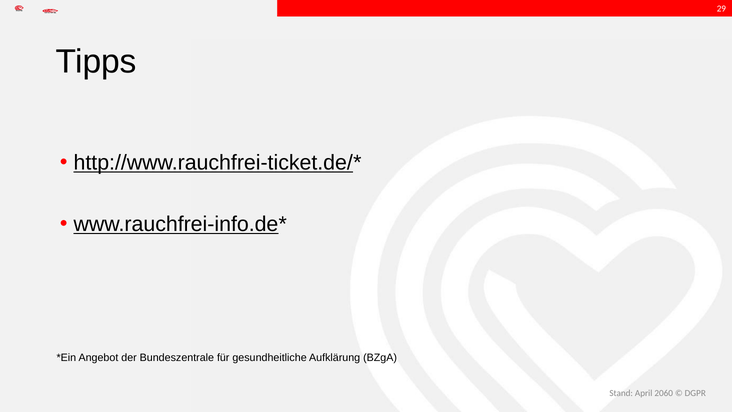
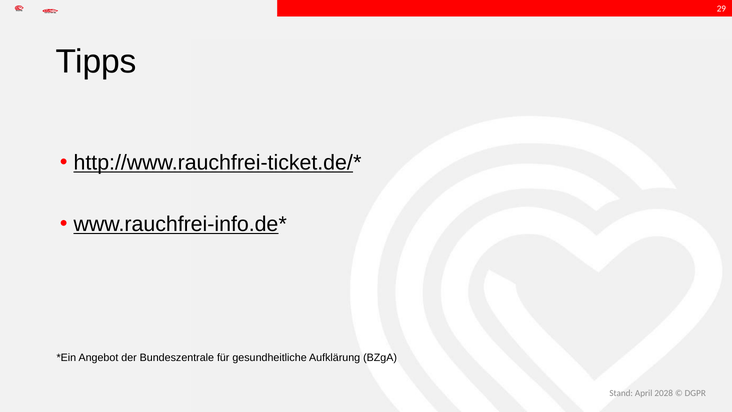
2060: 2060 -> 2028 (664, 393)
